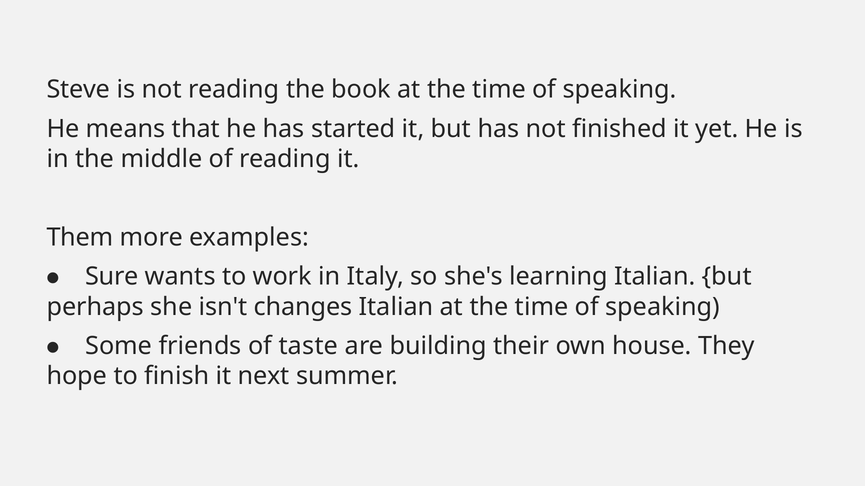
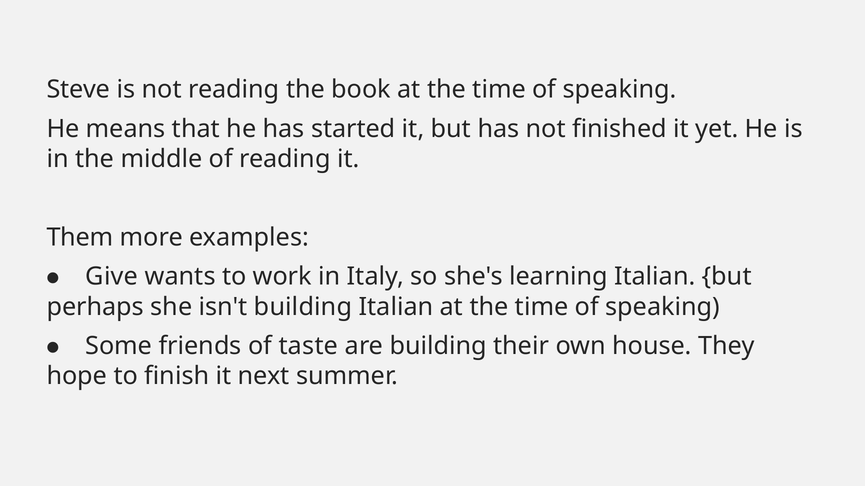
Sure: Sure -> Give (112, 277)
isn't changes: changes -> building (303, 307)
